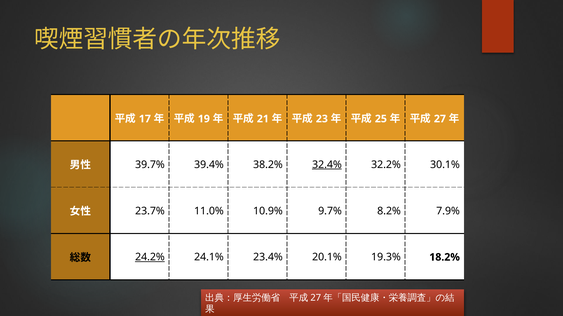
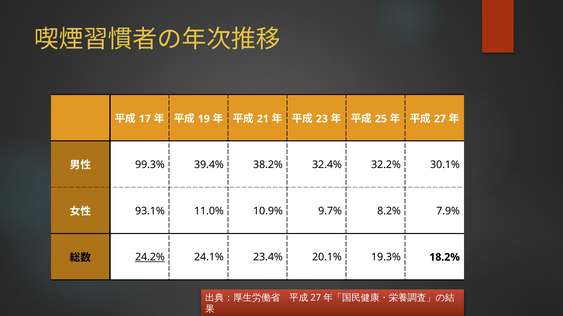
39.7%: 39.7% -> 99.3% (150, 165)
32.4% underline: present -> none (327, 165)
23.7%: 23.7% -> 93.1% (150, 211)
